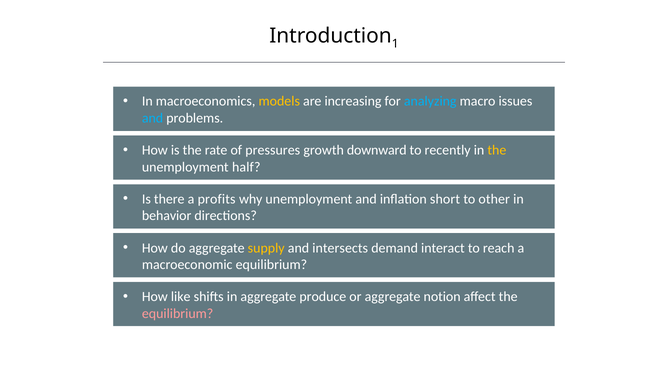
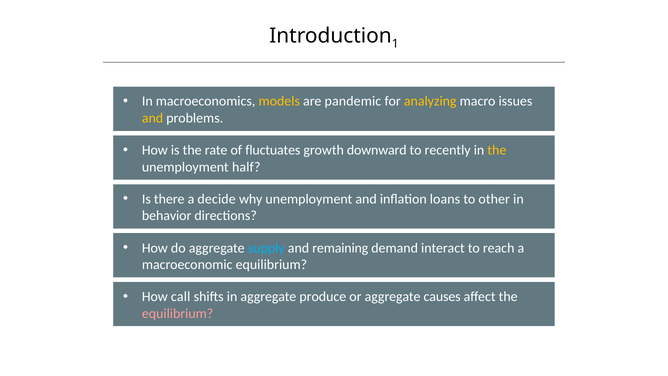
increasing: increasing -> pandemic (353, 101)
analyzing colour: light blue -> yellow (430, 101)
and colour: light blue -> yellow (153, 118)
pressures: pressures -> fluctuates (273, 150)
profits: profits -> decide (217, 199)
short: short -> loans (445, 199)
supply colour: yellow -> light blue (266, 248)
intersects: intersects -> remaining (340, 248)
like: like -> call (181, 297)
notion: notion -> causes (442, 297)
